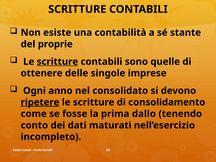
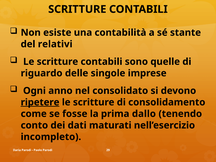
proprie: proprie -> relativi (55, 44)
scritture underline: present -> none (57, 62)
ottenere: ottenere -> riguardo (42, 73)
